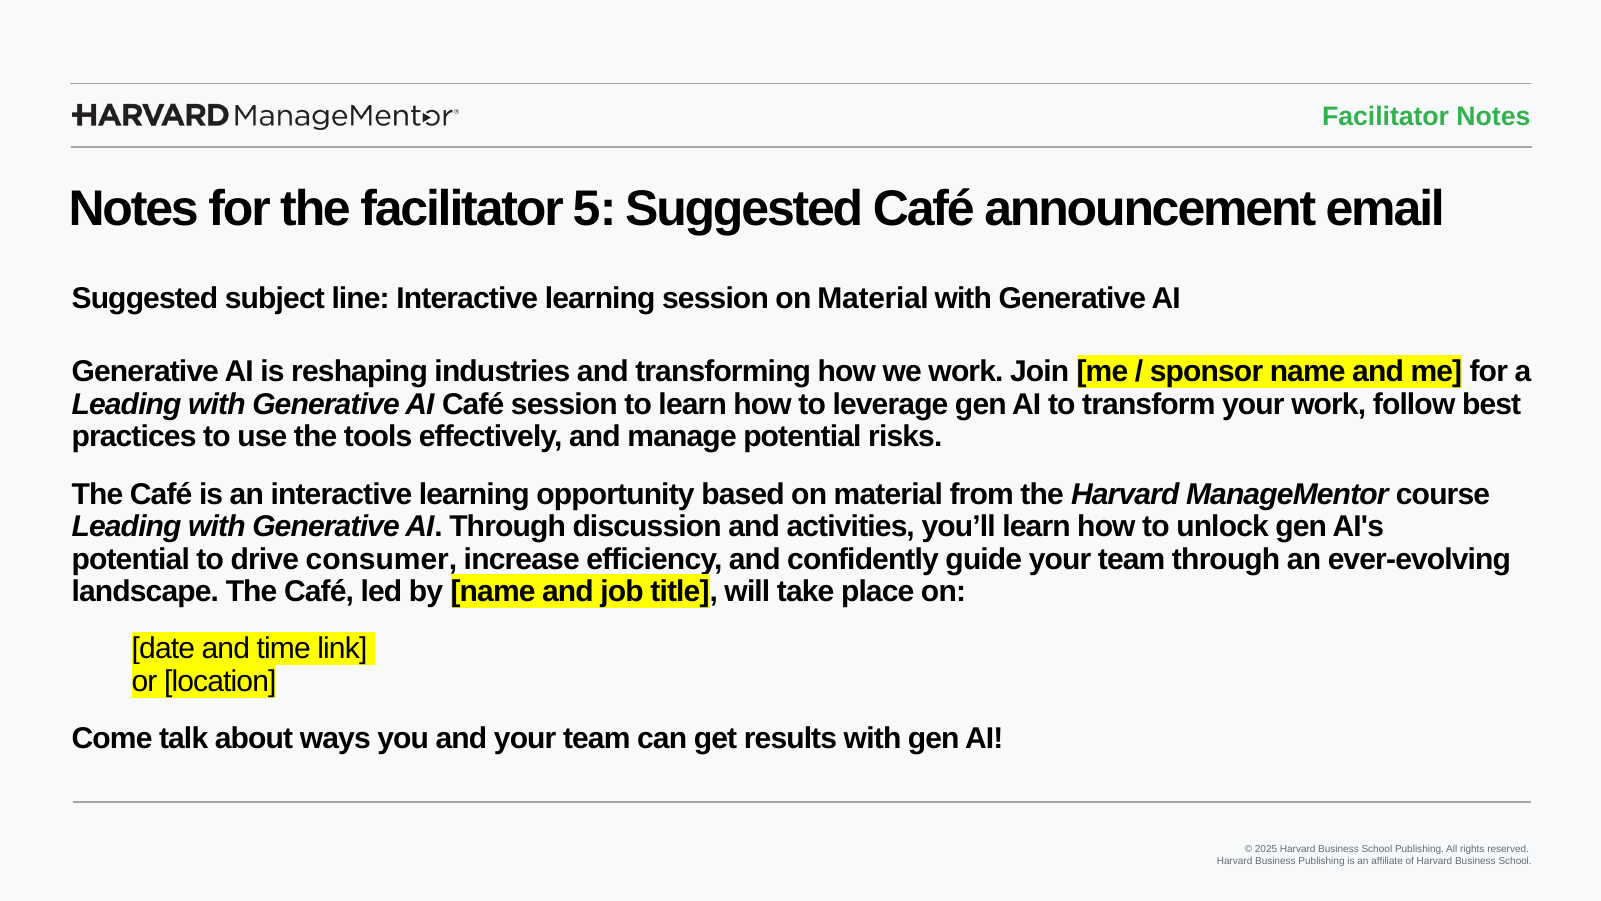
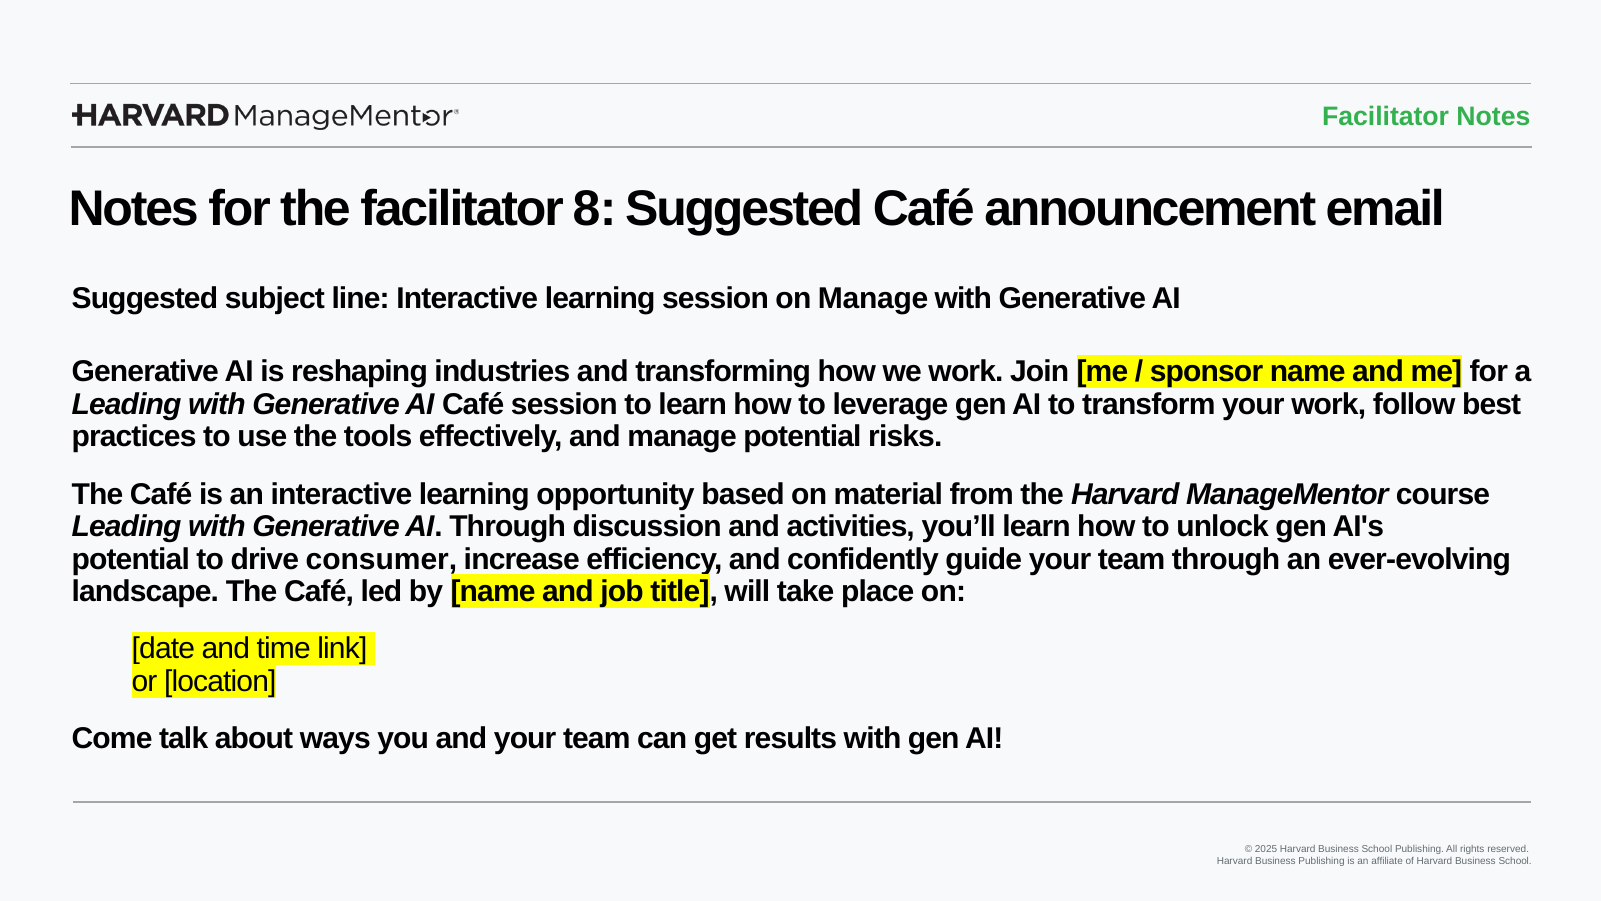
5: 5 -> 8 (595, 209)
session on Material: Material -> Manage (873, 298)
